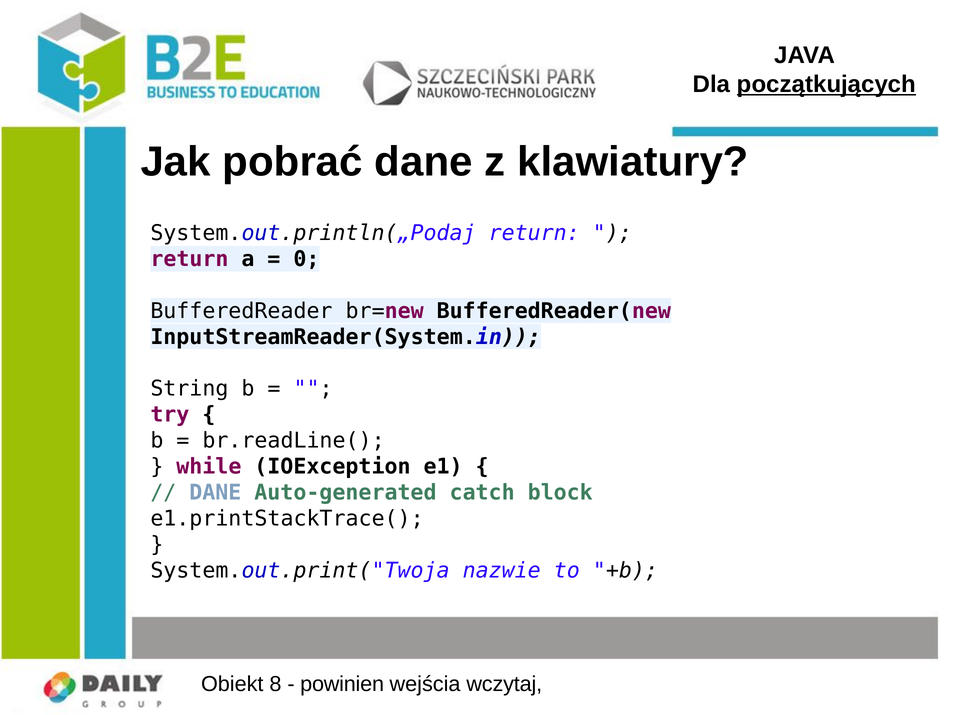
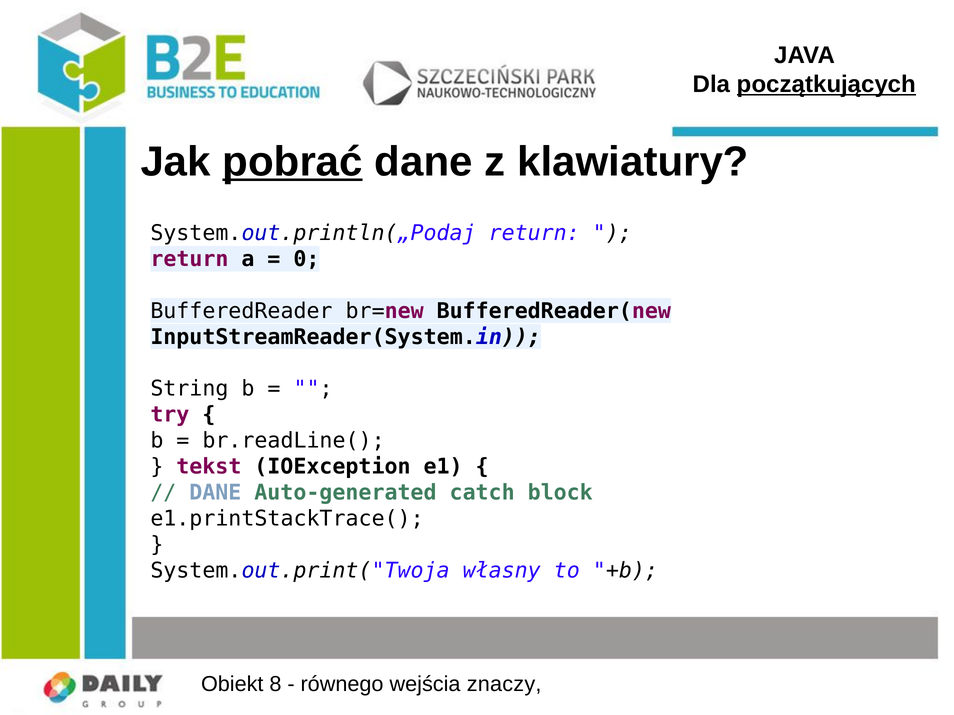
pobrać underline: none -> present (293, 162)
while: while -> tekst (209, 467)
nazwie: nazwie -> własny (502, 571)
powinien: powinien -> równego (342, 684)
wczytaj: wczytaj -> znaczy (504, 684)
